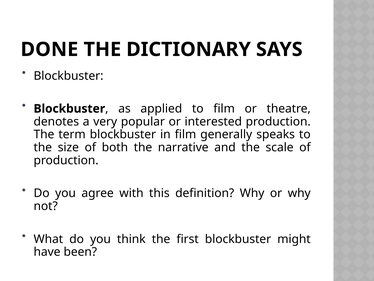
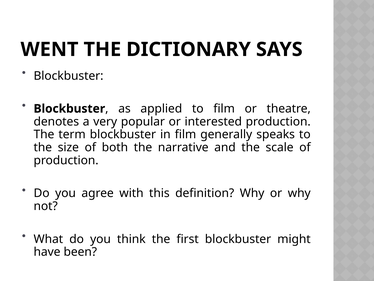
DONE: DONE -> WENT (49, 49)
